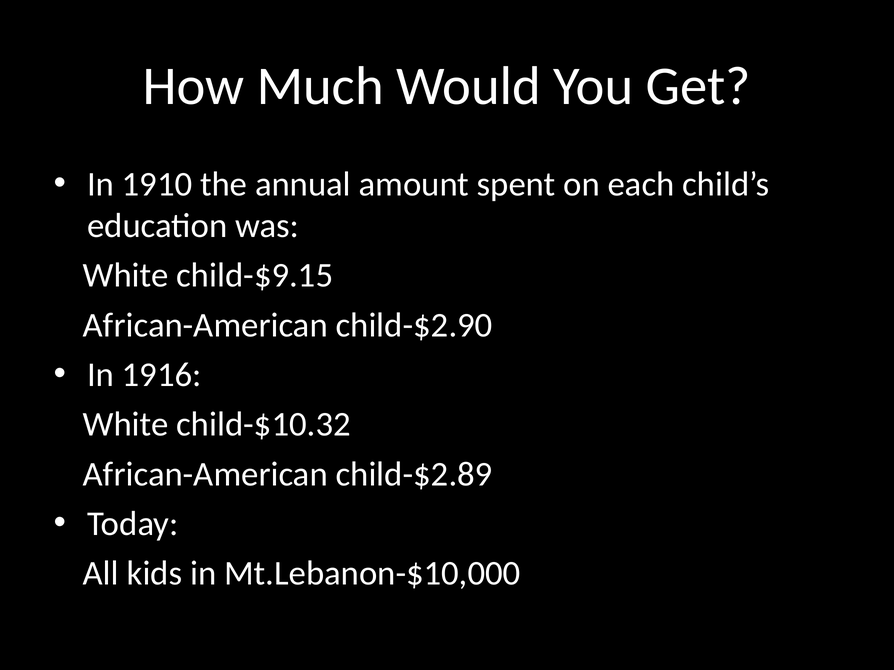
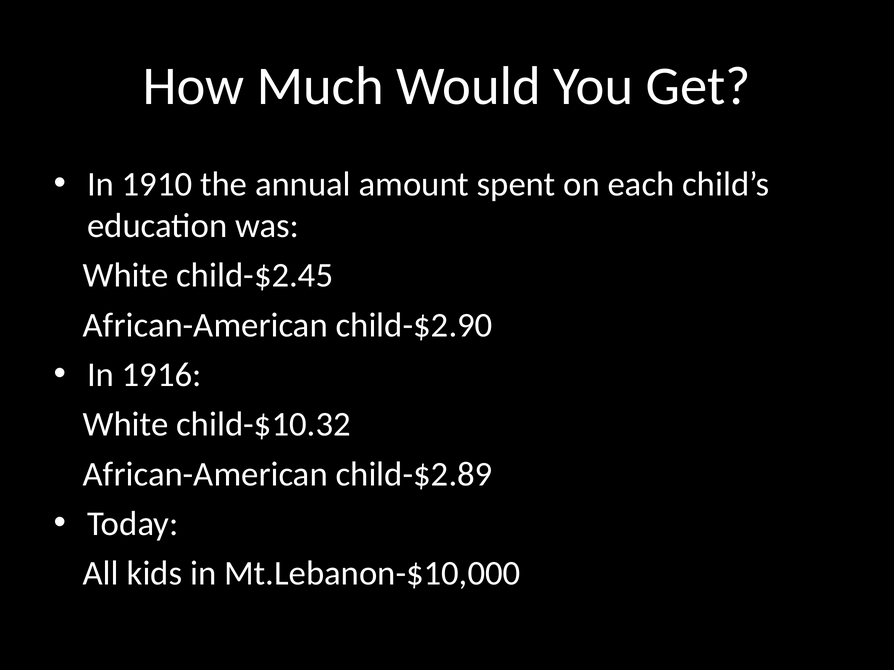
child-$9.15: child-$9.15 -> child-$2.45 (255, 276)
